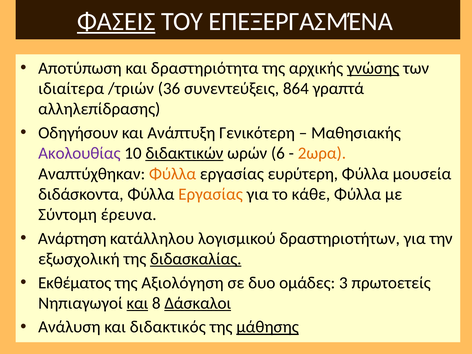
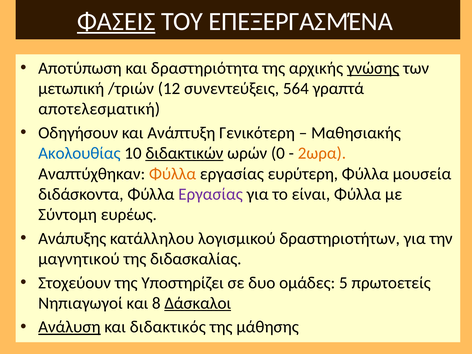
ιδιαίτερα: ιδιαίτερα -> μετωπική (71, 89)
36: 36 -> 12 (169, 89)
864: 864 -> 564 (296, 89)
αλληλεπίδρασης: αλληλεπίδρασης -> αποτελεσματική (99, 109)
Ακολουθίας colour: purple -> blue (79, 153)
6: 6 -> 0 (278, 153)
Εργασίας colour: orange -> purple (211, 194)
κάθε: κάθε -> είναι (311, 194)
έρευνα: έρευνα -> ευρέως (129, 215)
Ανάρτηση: Ανάρτηση -> Ανάπυξης (72, 238)
εξωσχολική: εξωσχολική -> μαγνητικού (79, 259)
διδασκαλίας underline: present -> none (196, 259)
Εκθέματος: Εκθέματος -> Στοχεύουν (75, 283)
Αξιολόγηση: Αξιολόγηση -> Υποστηρίζει (183, 283)
3: 3 -> 5 (343, 283)
και underline: present -> none (137, 303)
Ανάλυση underline: none -> present (69, 327)
μάθησης underline: present -> none (268, 327)
